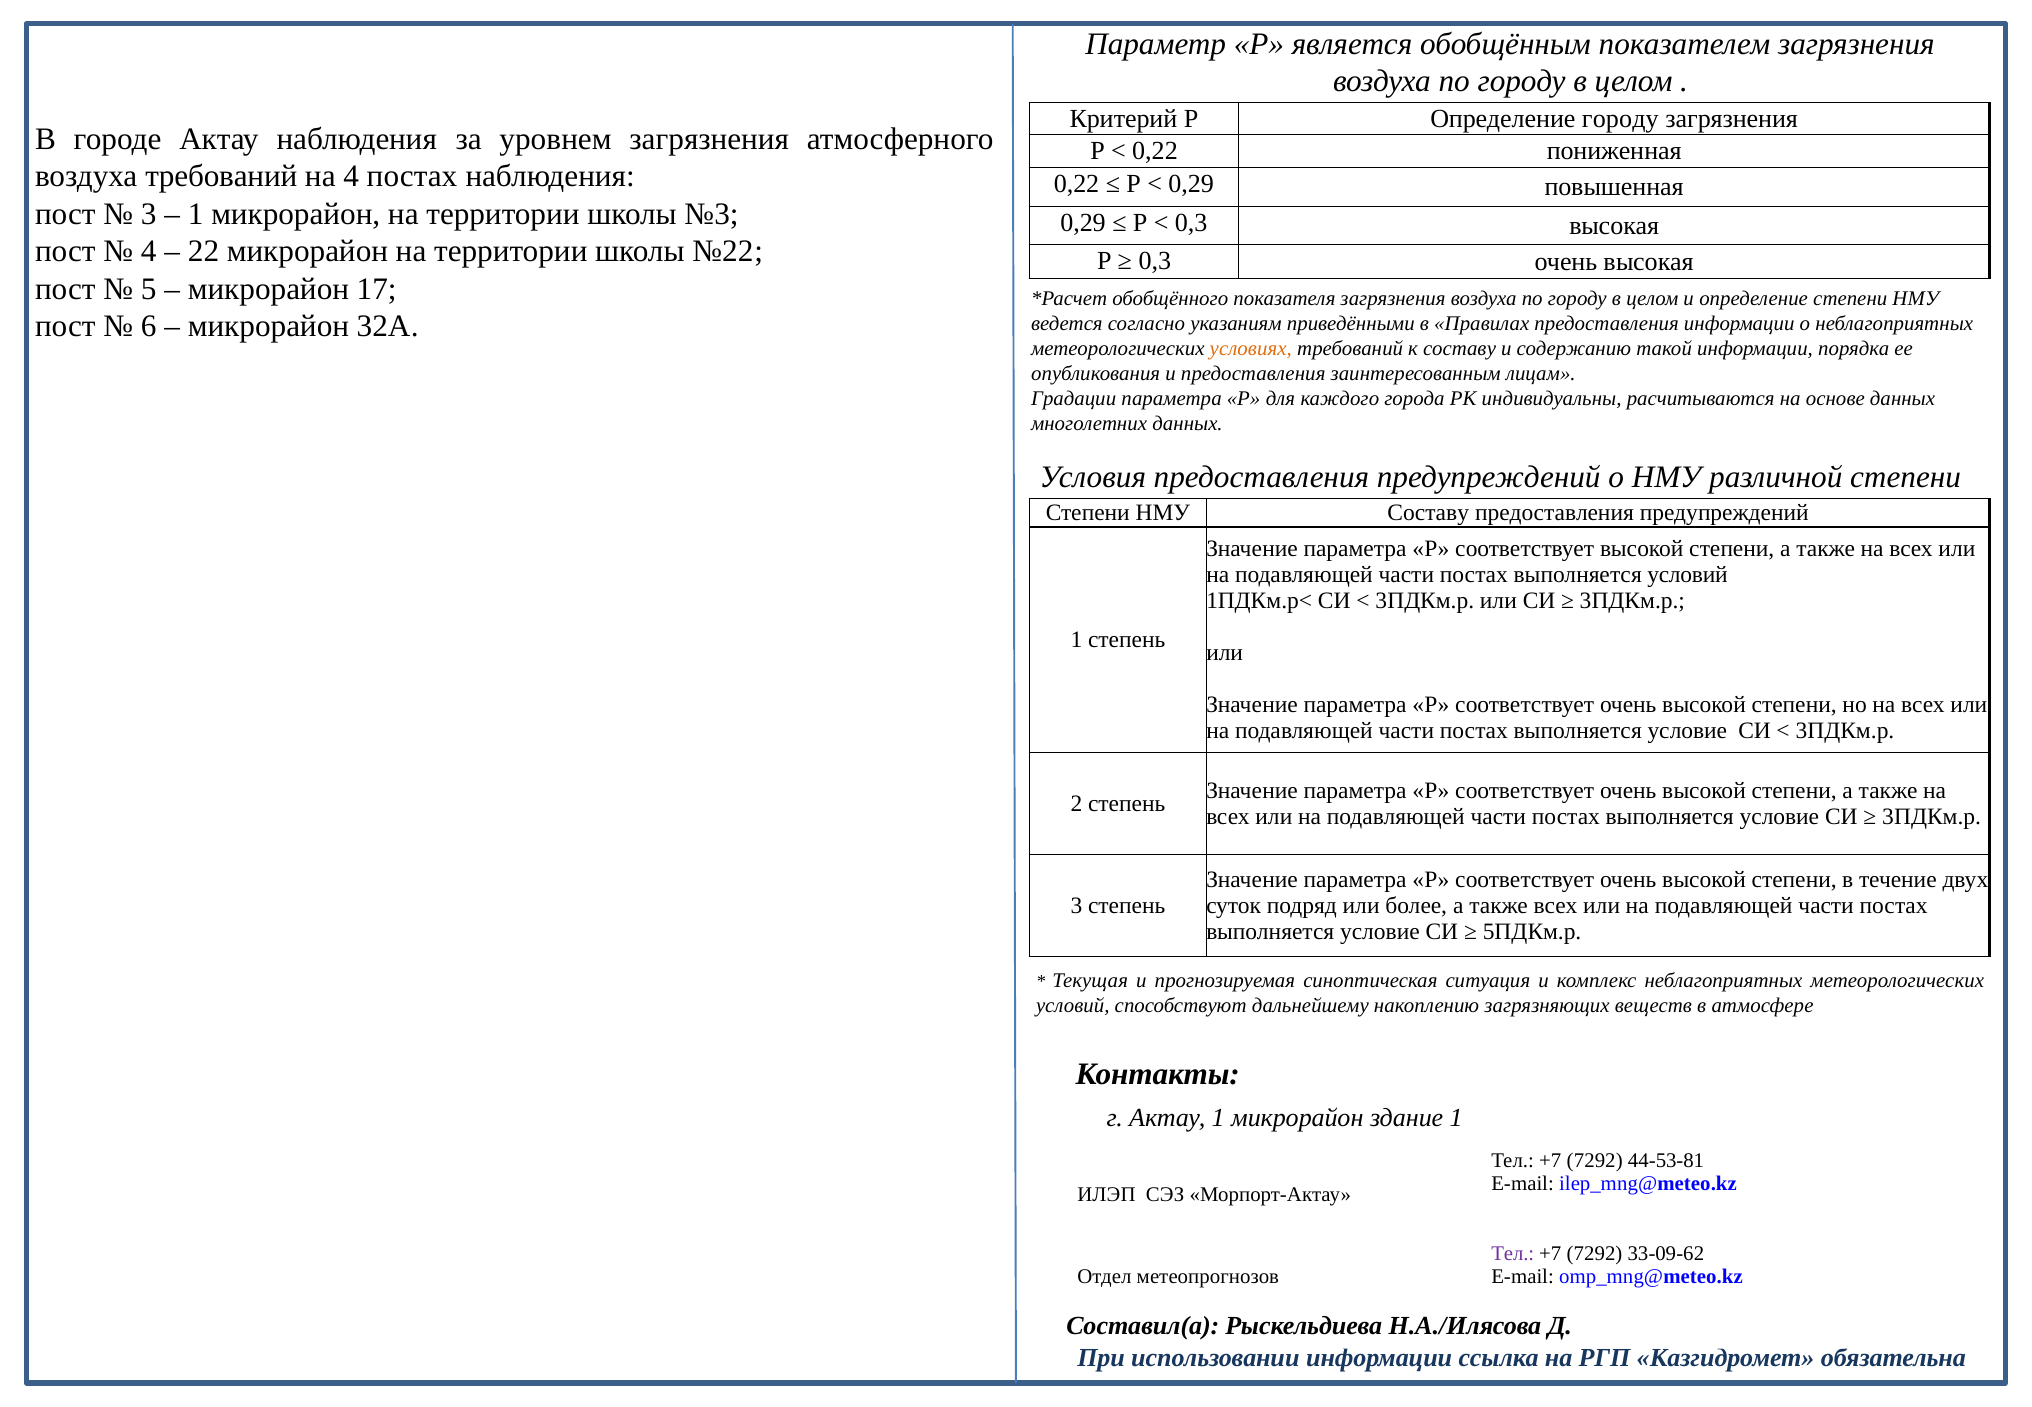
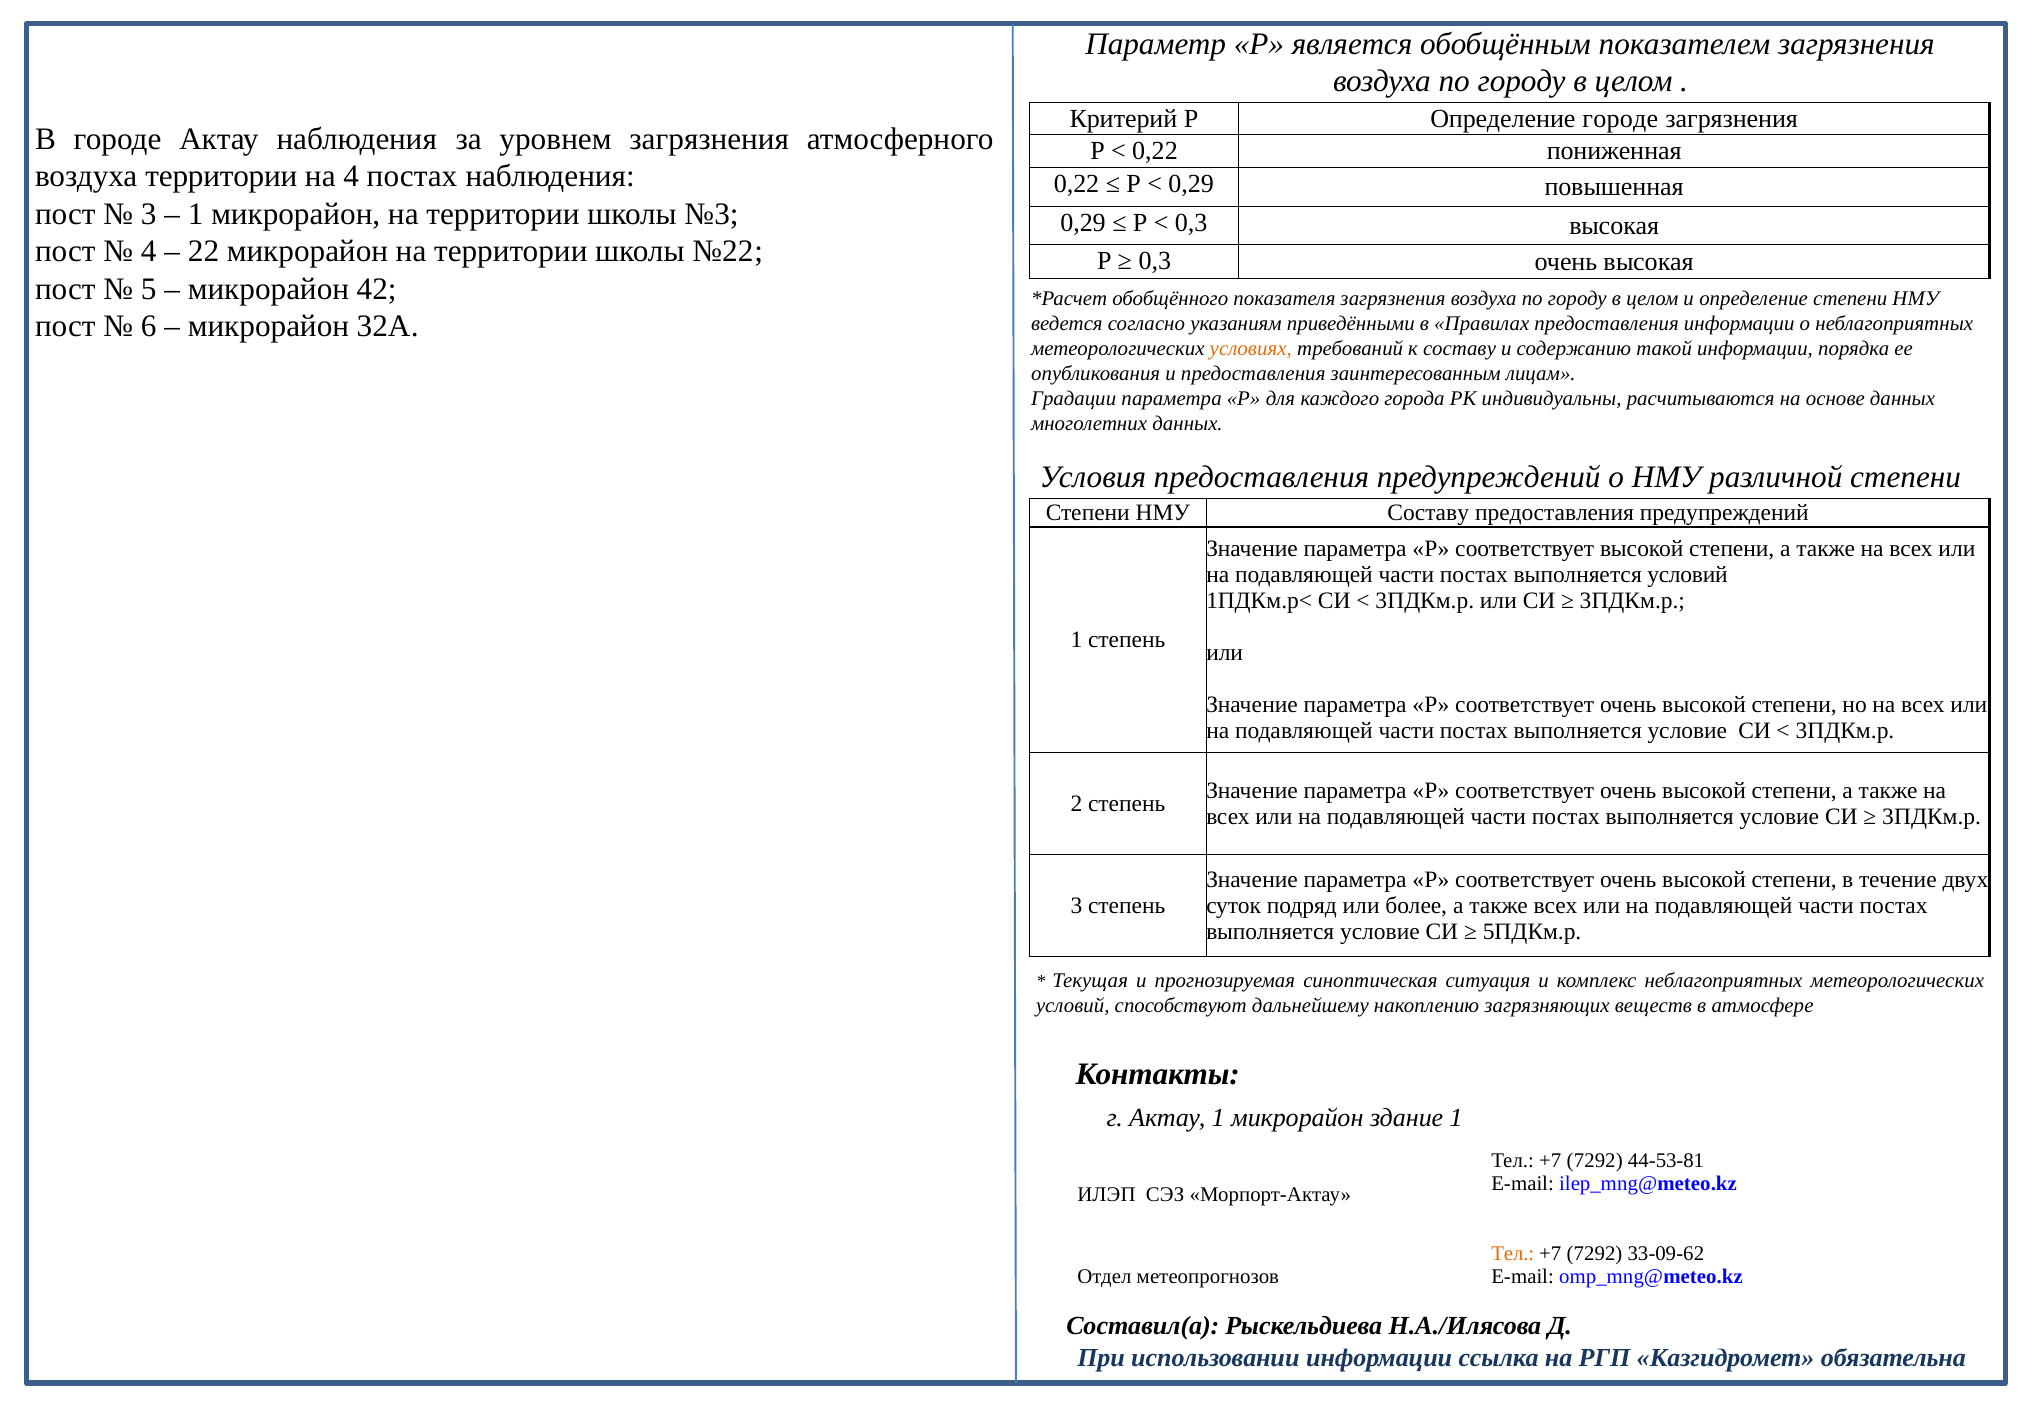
Определение городу: городу -> городе (1620, 119)
воздуха требований: требований -> территории (221, 176)
17: 17 -> 42 (377, 289)
Тел colour: purple -> orange (1513, 1254)
